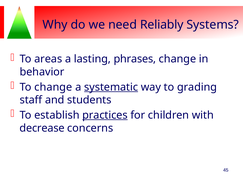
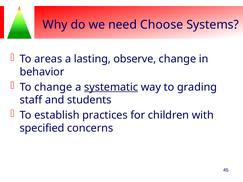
Reliably: Reliably -> Choose (162, 25)
phrases: phrases -> observe (135, 59)
practices underline: present -> none (105, 115)
decrease: decrease -> specified (42, 128)
